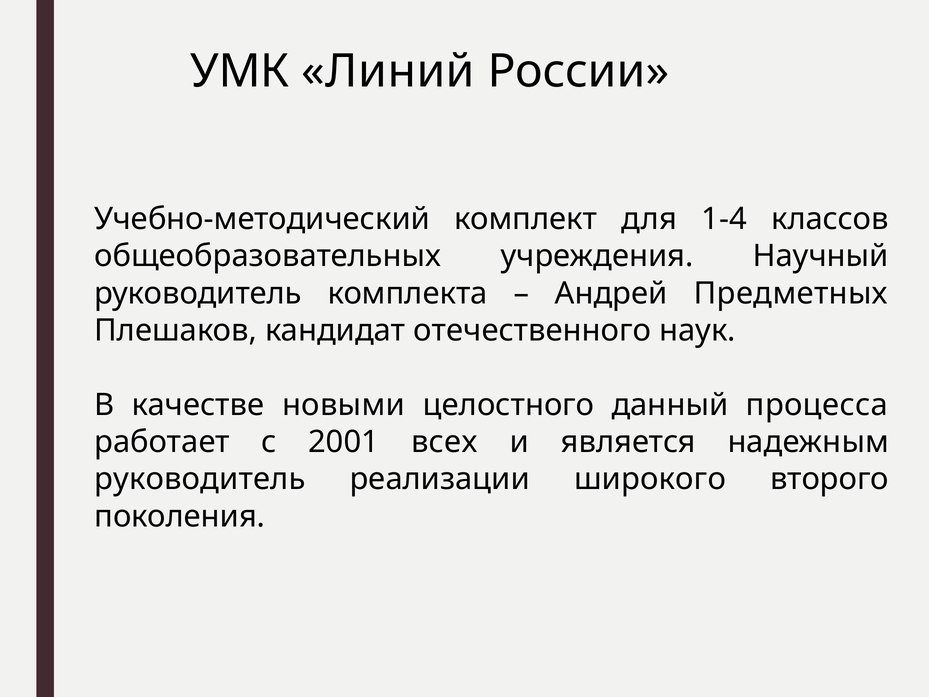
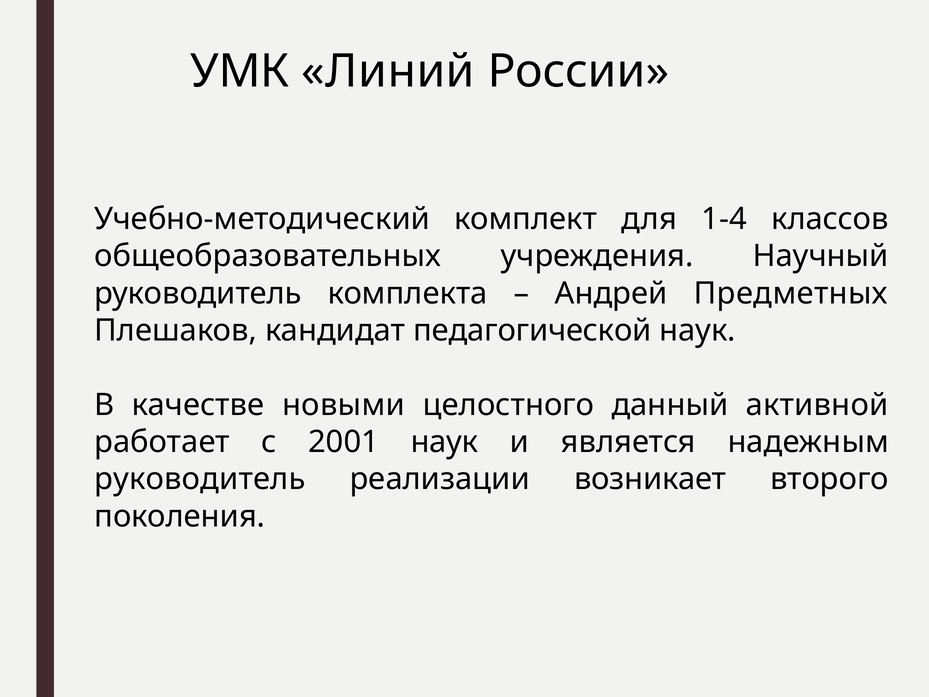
отечественного: отечественного -> педагогической (532, 330)
процесса: процесса -> активной (817, 405)
2001 всех: всех -> наук (445, 442)
широкого: широкого -> возникает (650, 479)
